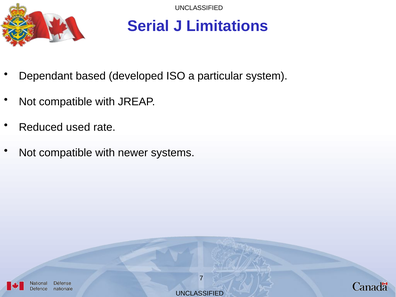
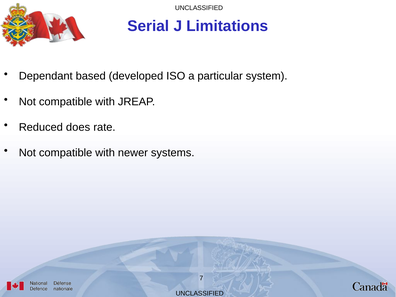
used: used -> does (78, 127)
